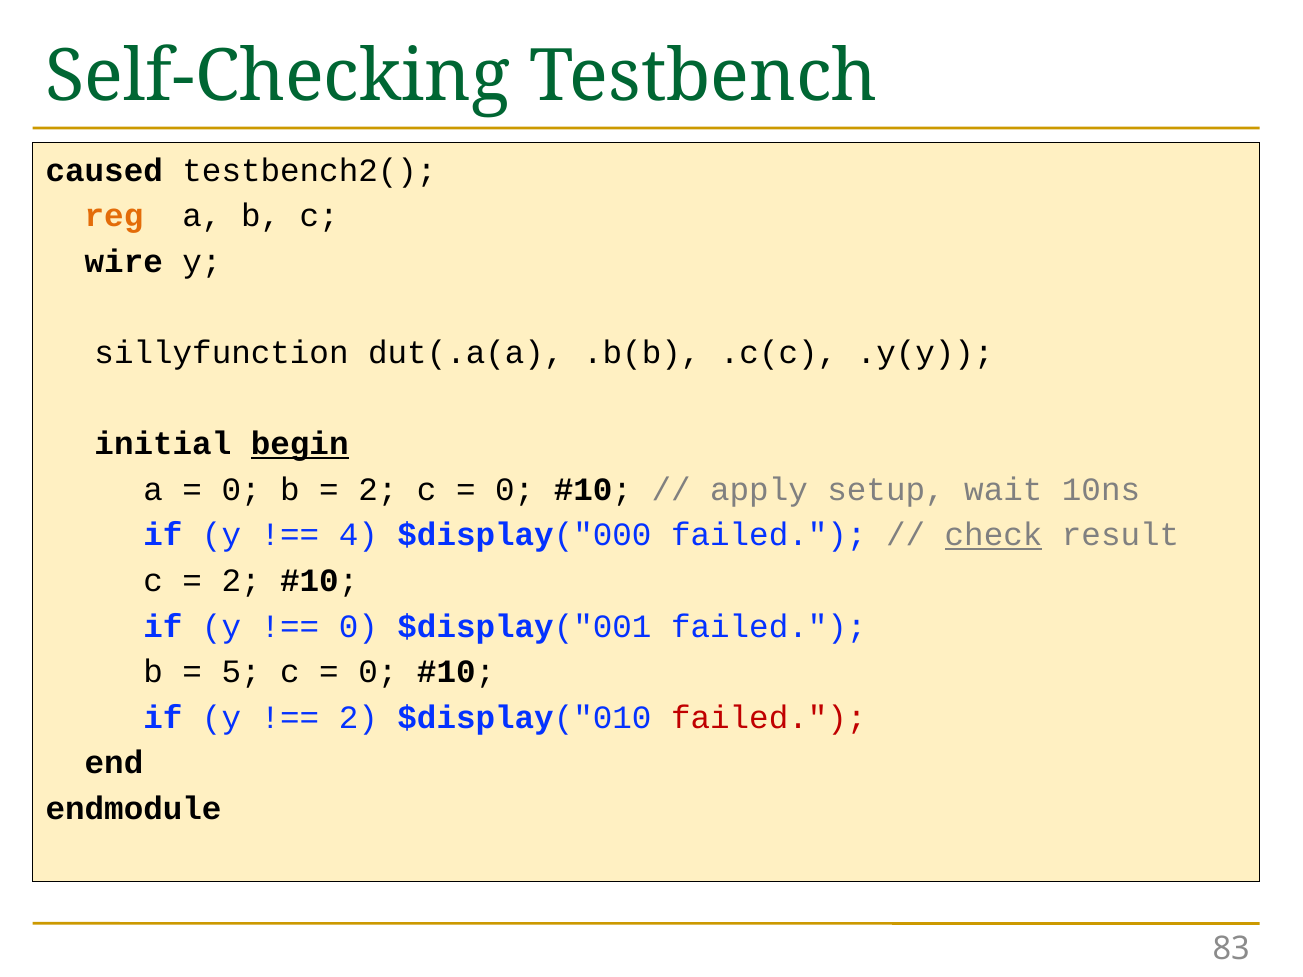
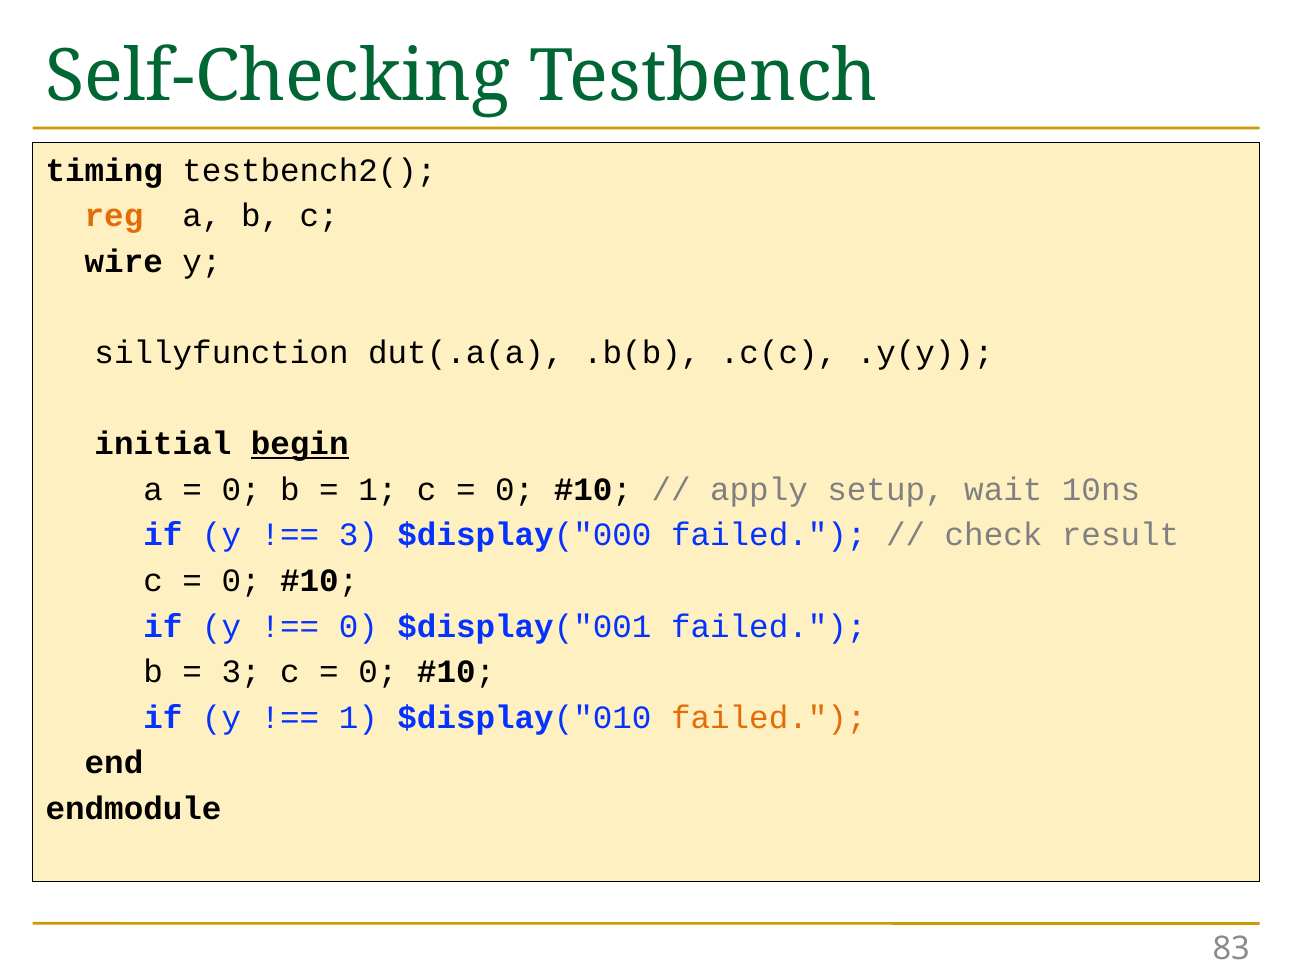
caused: caused -> timing (104, 170)
2: 2 -> 1 (378, 490)
4: 4 -> 3 (358, 535)
check underline: present -> none (994, 535)
2: 2 -> 0 (241, 581)
5: 5 -> 3 (241, 672)
2: 2 -> 1 (358, 718)
failed colour: red -> orange (769, 718)
